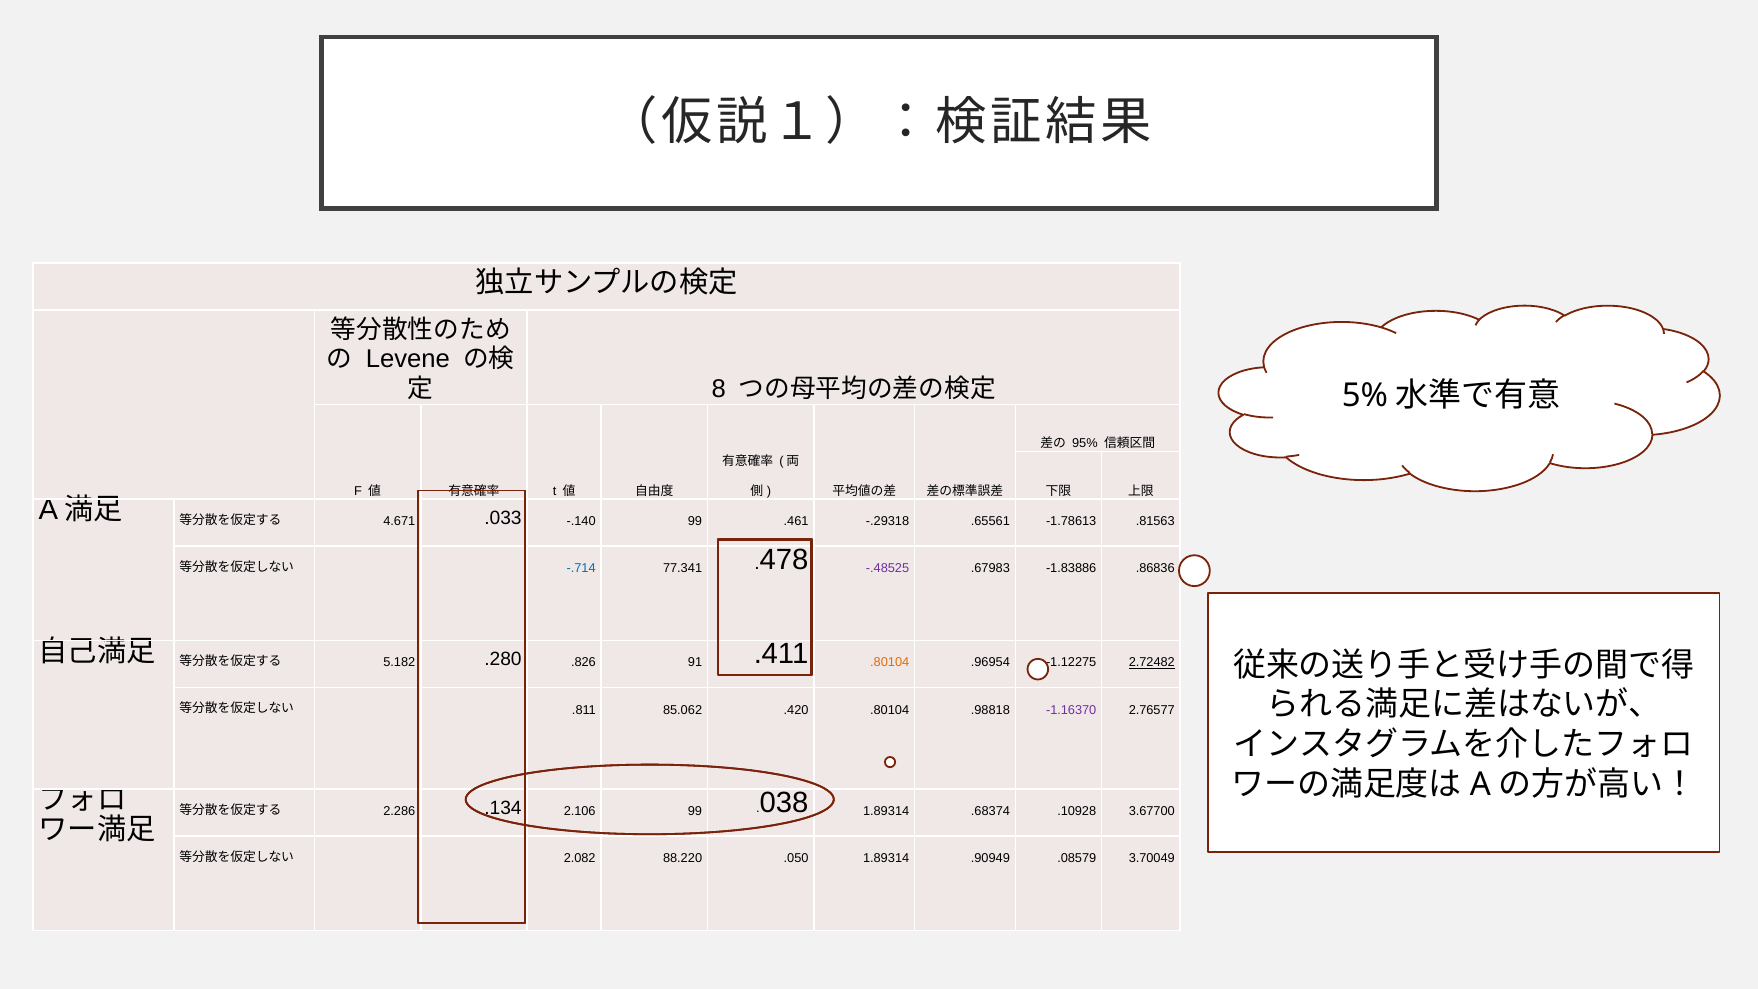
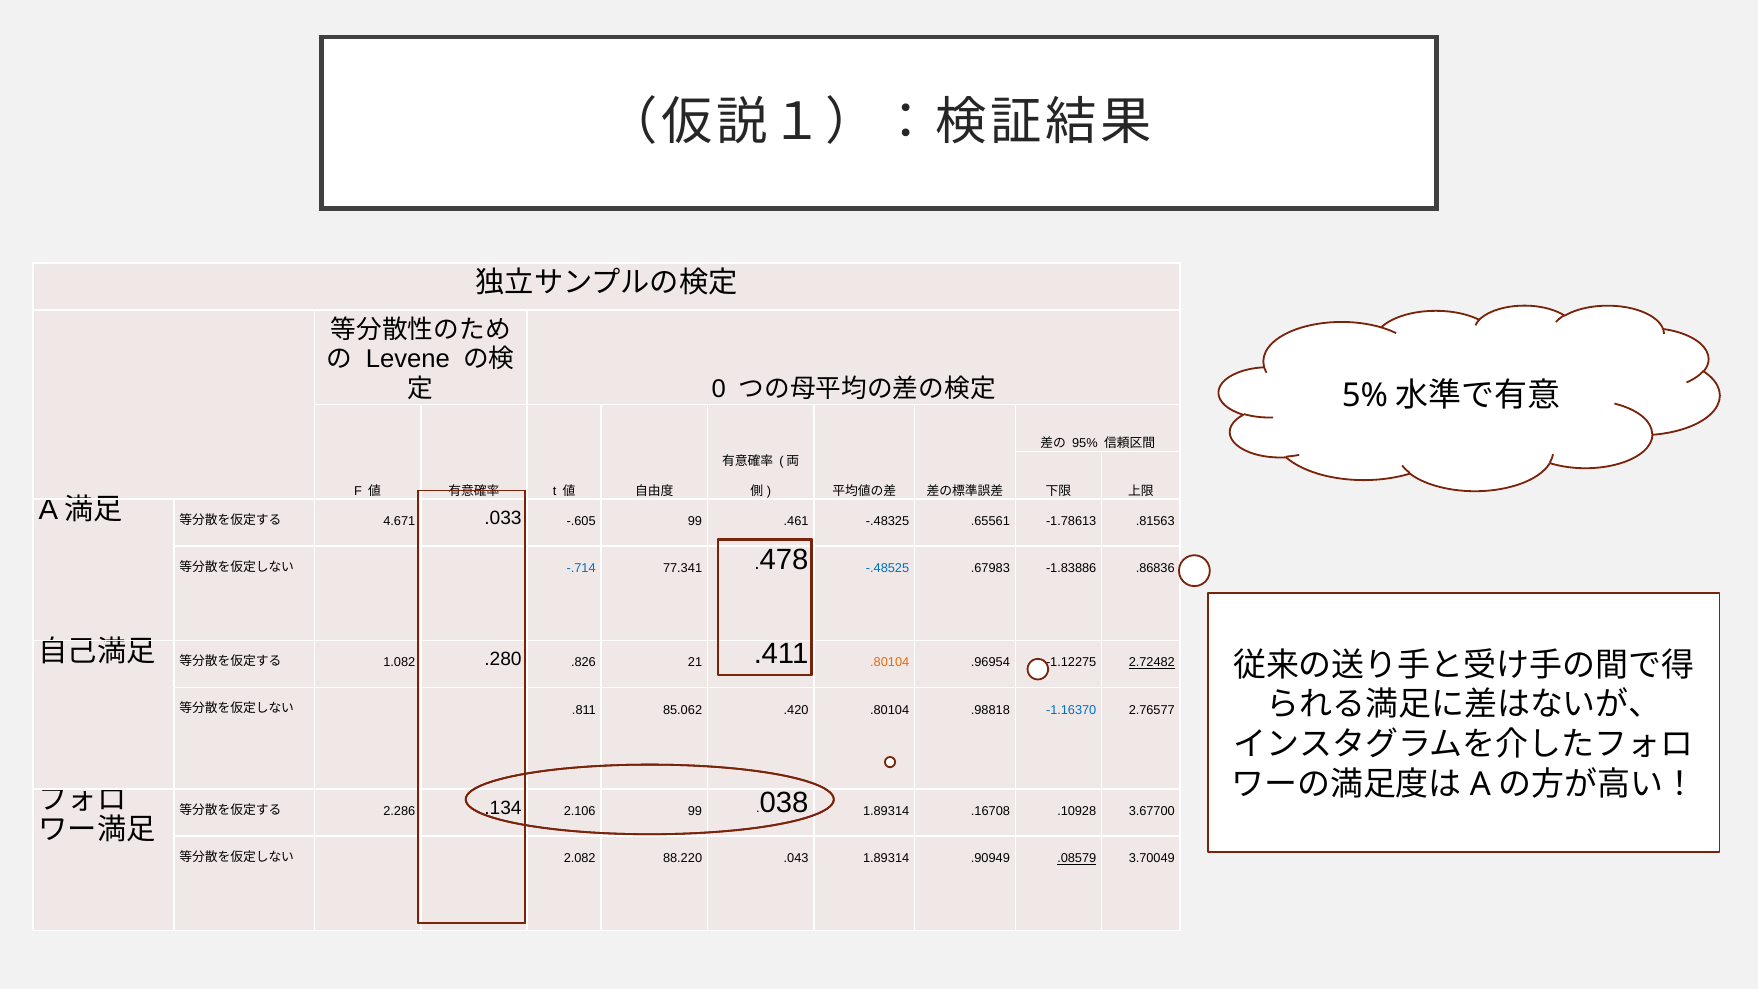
8: 8 -> 0 (719, 389)
-.140: -.140 -> -.605 (581, 521)
-.29318: -.29318 -> -.48325 (888, 521)
-.48525 colour: purple -> blue (888, 568)
5.182: 5.182 -> 1.082 (399, 663)
91: 91 -> 21 (695, 663)
-1.16370 colour: purple -> blue (1071, 710)
.68374: .68374 -> .16708 (990, 811)
.050: .050 -> .043 (796, 858)
.08579 underline: none -> present (1077, 858)
